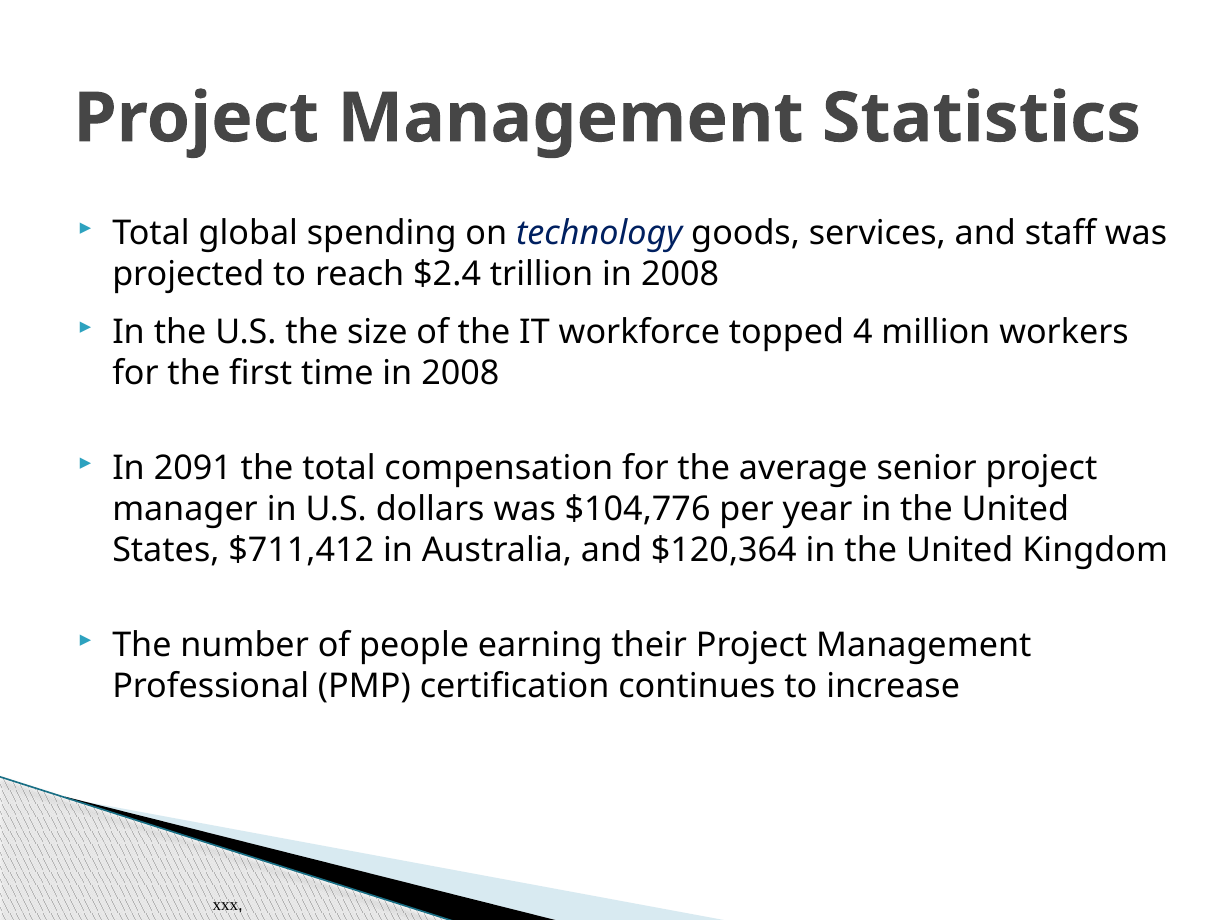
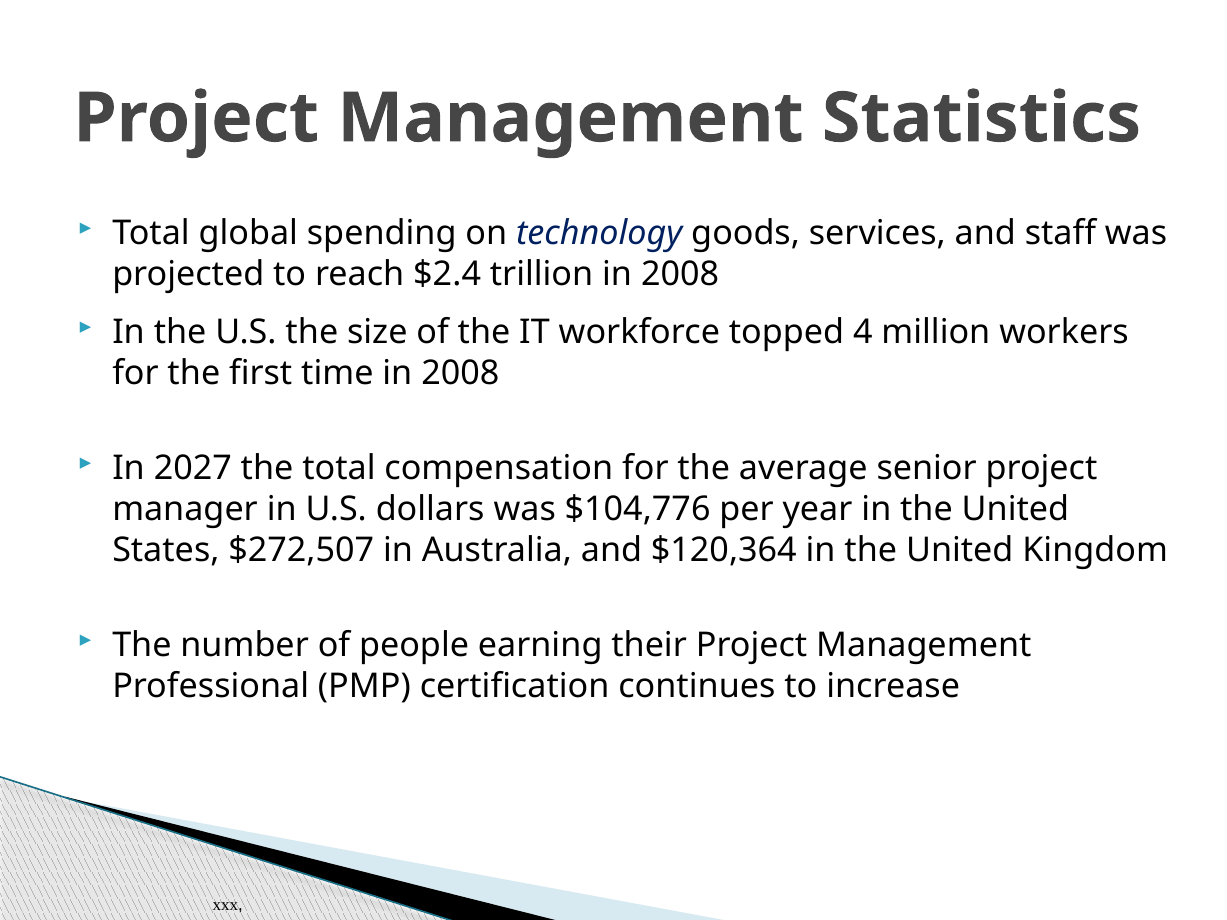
2091: 2091 -> 2027 (193, 469)
$711,412: $711,412 -> $272,507 (301, 550)
